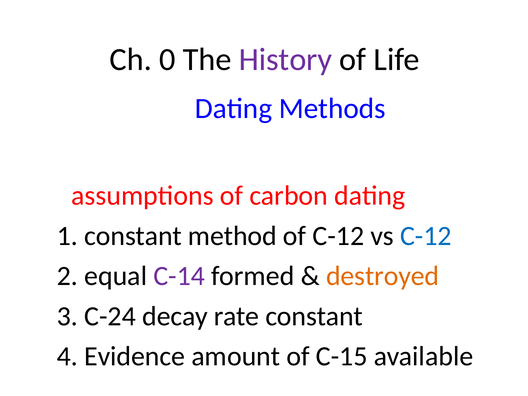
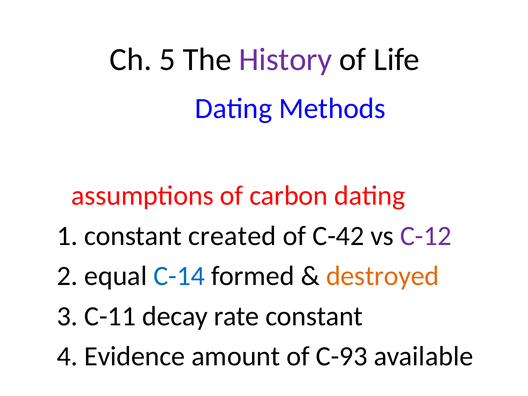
0: 0 -> 5 (167, 59)
method: method -> created (232, 236)
of C-12: C-12 -> C-42 (338, 236)
C-12 colour: blue -> purple (426, 236)
C-14 colour: purple -> blue (179, 276)
C-24: C-24 -> C-11 (110, 316)
C-15: C-15 -> C-93 (342, 356)
